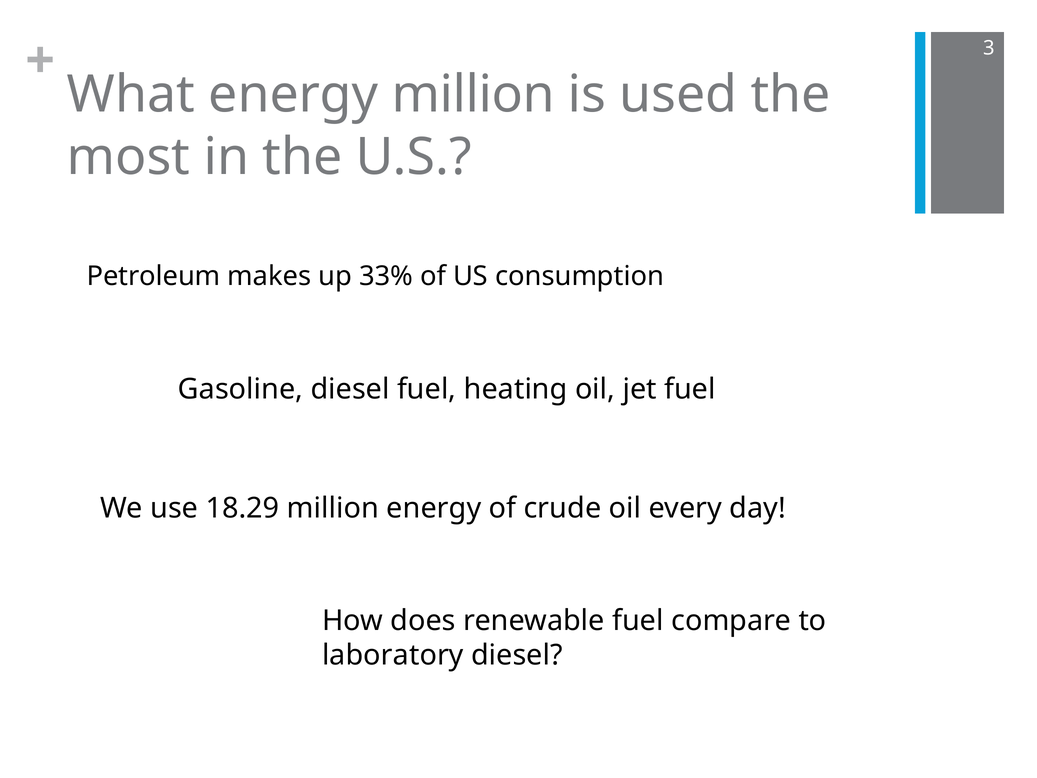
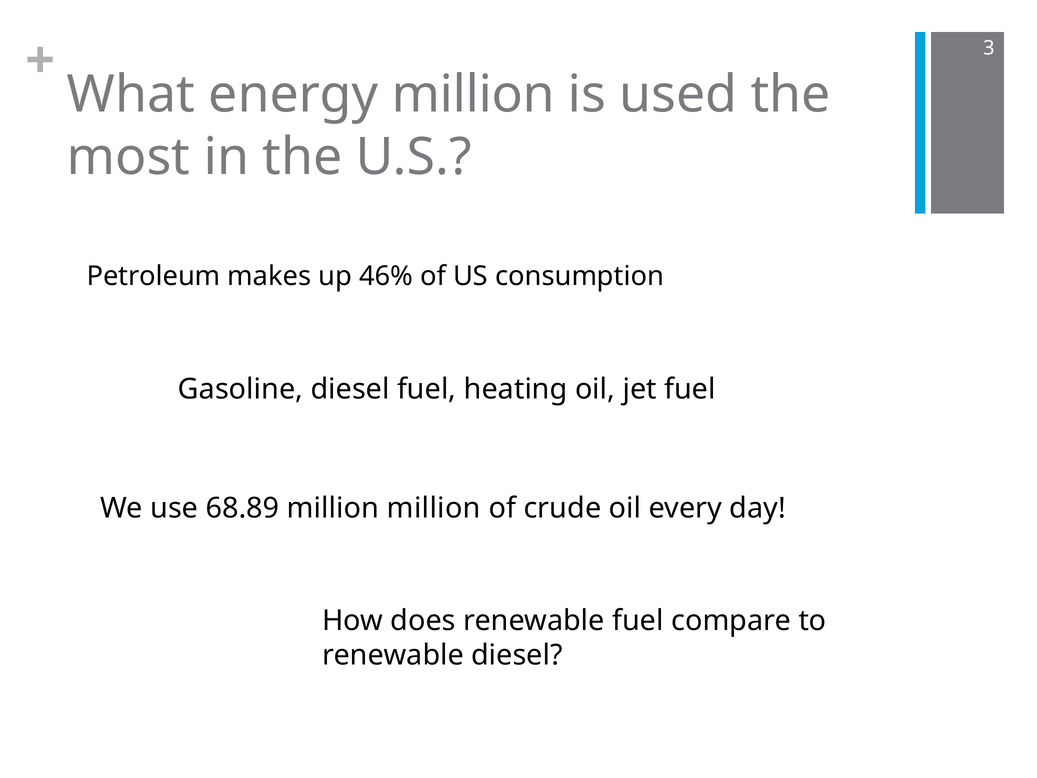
33%: 33% -> 46% (386, 276)
18.29: 18.29 -> 68.89 (243, 508)
million energy: energy -> million (434, 508)
laboratory: laboratory -> renewable (393, 655)
